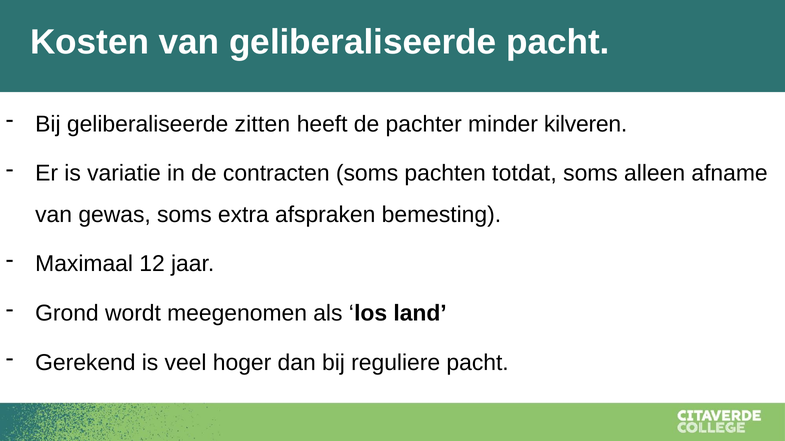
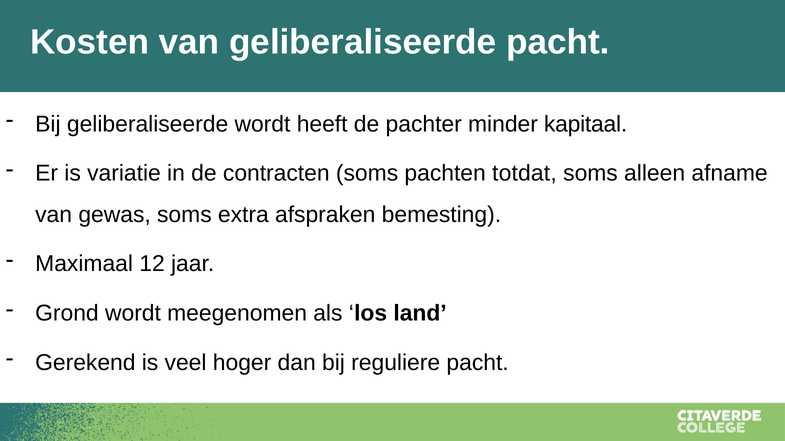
geliberaliseerde zitten: zitten -> wordt (262, 124)
kilveren: kilveren -> kapitaal (586, 124)
